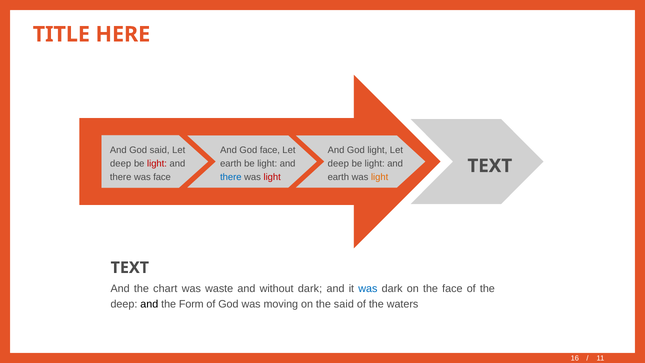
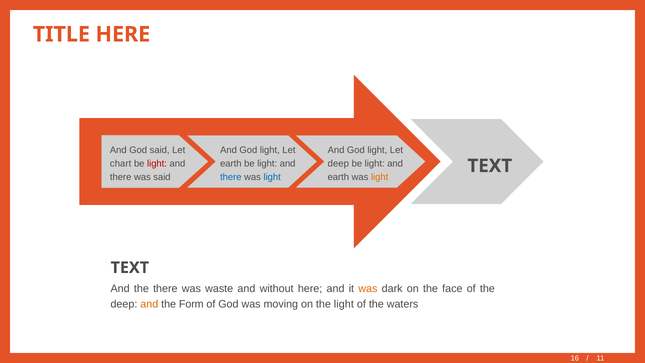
face: face -> light (270, 150)
deep: deep -> chart (121, 164)
was face: face -> said (162, 177)
light colour: red -> blue (272, 177)
the chart: chart -> there (165, 289)
without dark: dark -> here (310, 289)
was colour: blue -> orange (368, 289)
and colour: black -> orange (149, 304)
the said: said -> light (344, 304)
